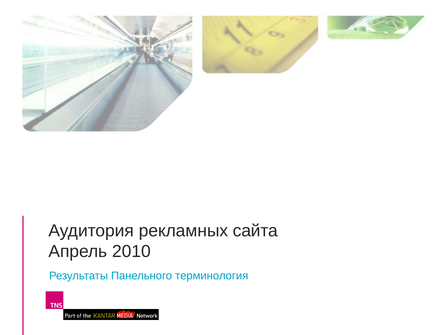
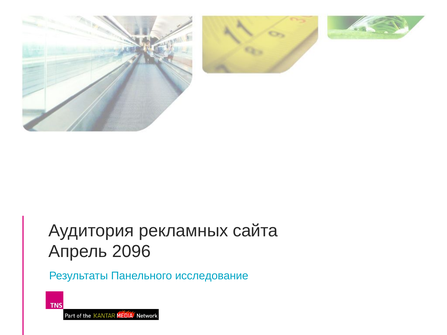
2010: 2010 -> 2096 (131, 252)
терминология: терминология -> исследование (212, 276)
